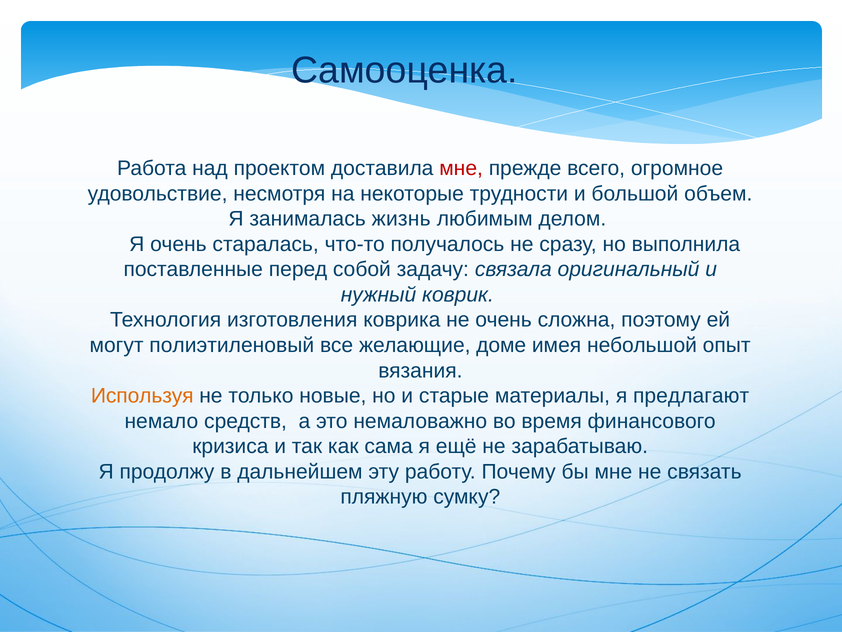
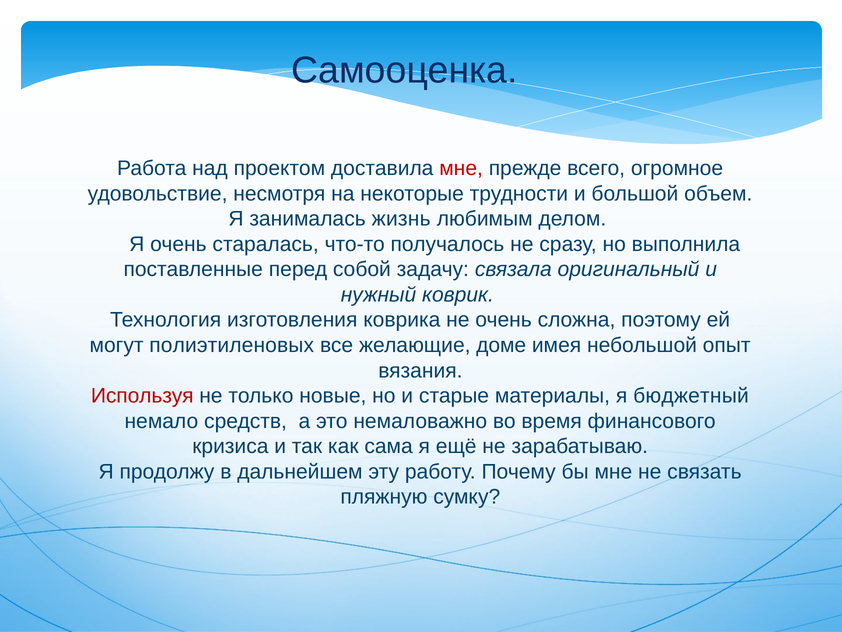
полиэтиленовый: полиэтиленовый -> полиэтиленовых (232, 345)
Используя colour: orange -> red (142, 396)
предлагают: предлагают -> бюджетный (691, 396)
